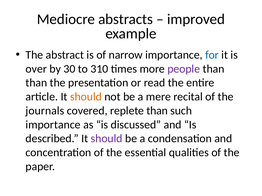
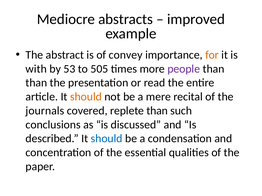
narrow: narrow -> convey (126, 55)
for colour: blue -> orange (212, 55)
over: over -> with (36, 69)
30: 30 -> 53 (69, 69)
310: 310 -> 505 (99, 69)
importance: importance -> conclusions (53, 125)
should colour: purple -> blue (107, 139)
